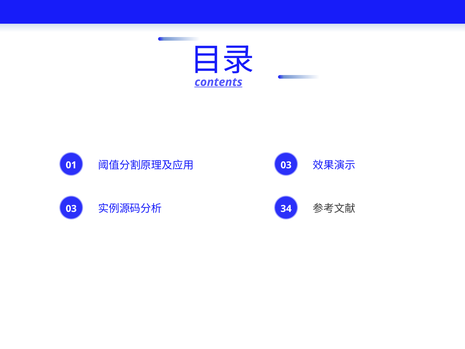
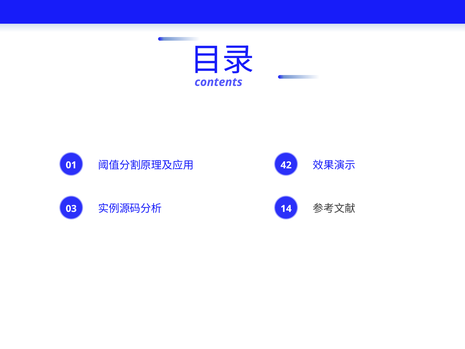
contents underline: present -> none (218, 82)
03: 03 -> 42 (286, 165)
34: 34 -> 14 (286, 209)
